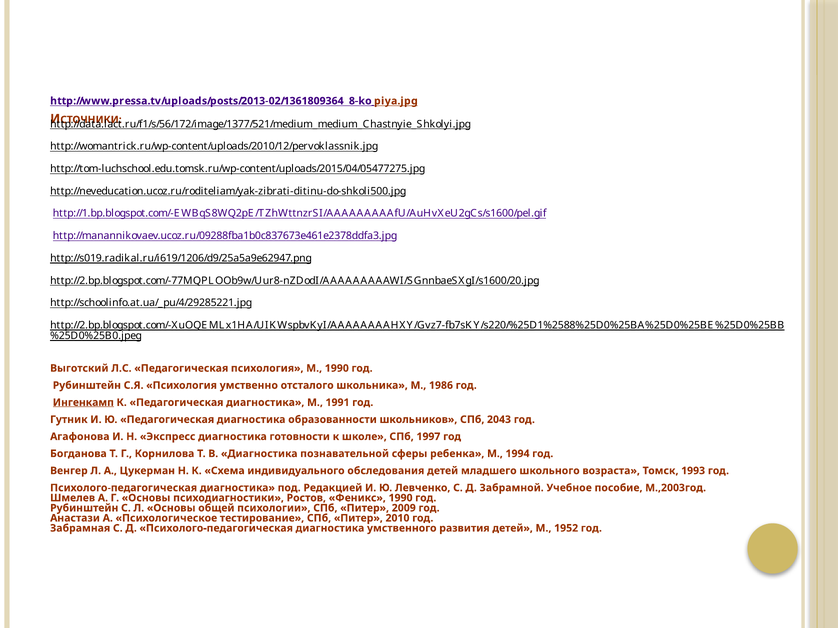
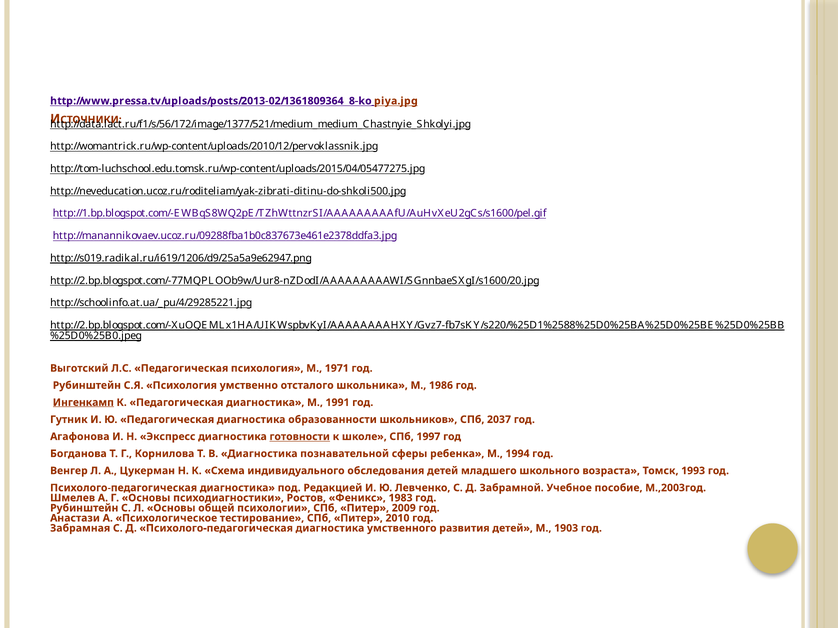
М 1990: 1990 -> 1971 (337, 369)
2043: 2043 -> 2037 (499, 420)
готовности underline: none -> present (300, 437)
Феникс 1990: 1990 -> 1983 (401, 498)
1952: 1952 -> 1903 (566, 529)
